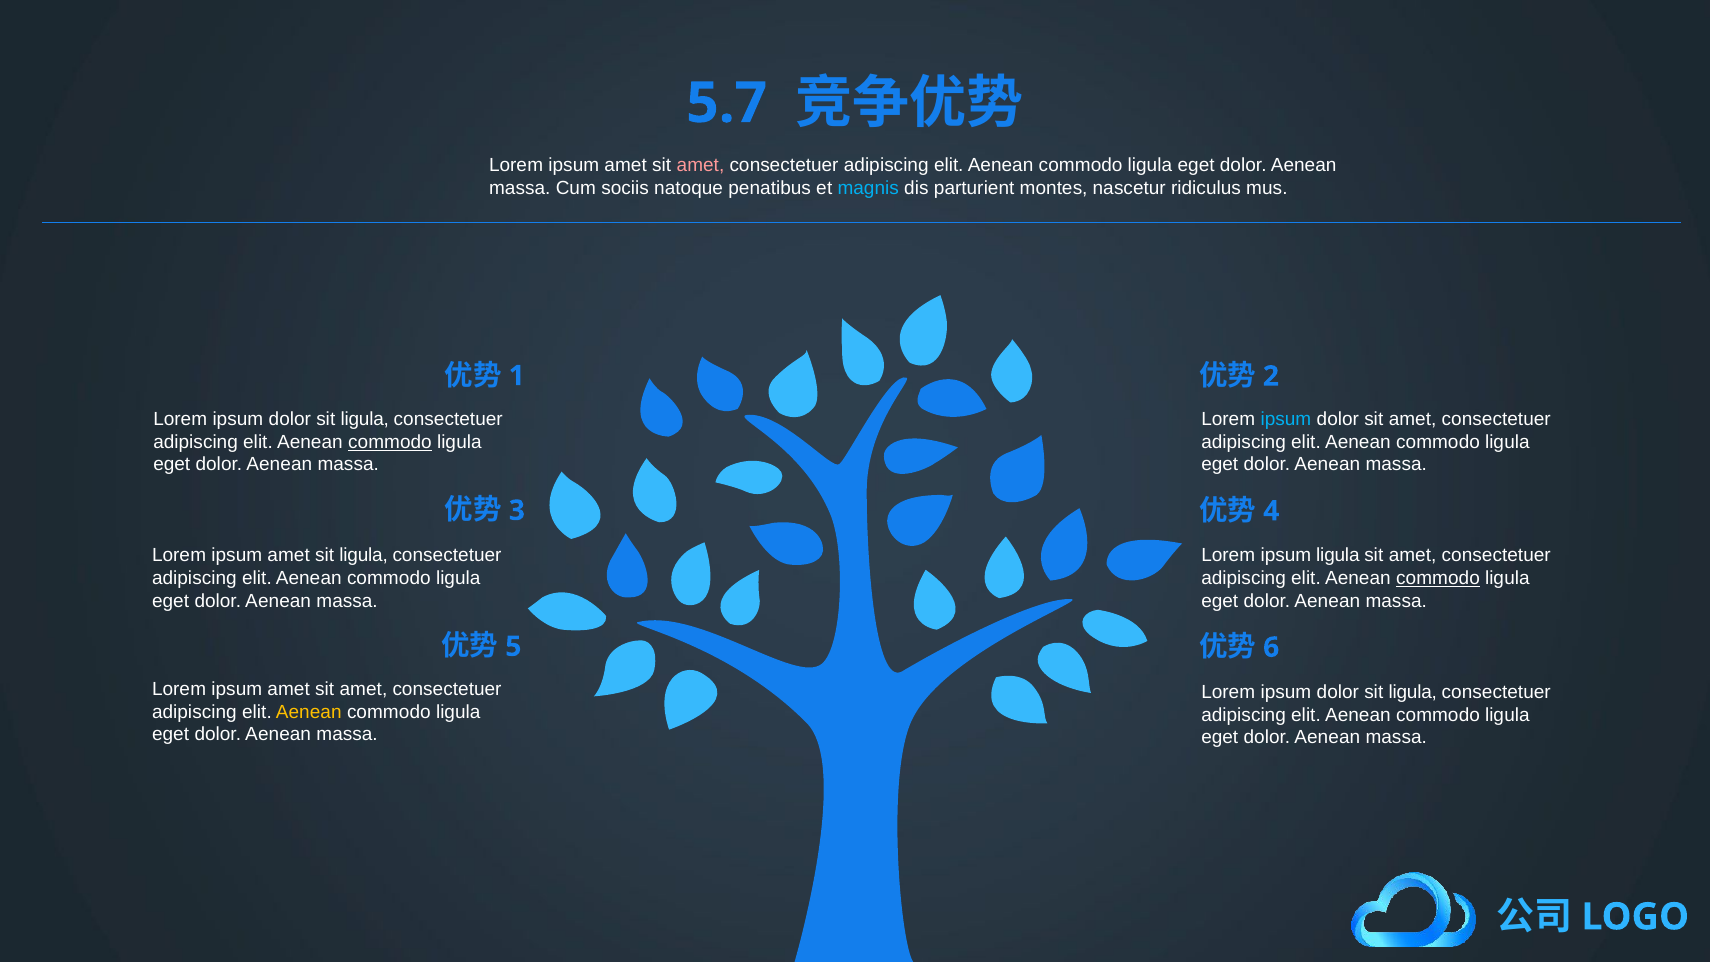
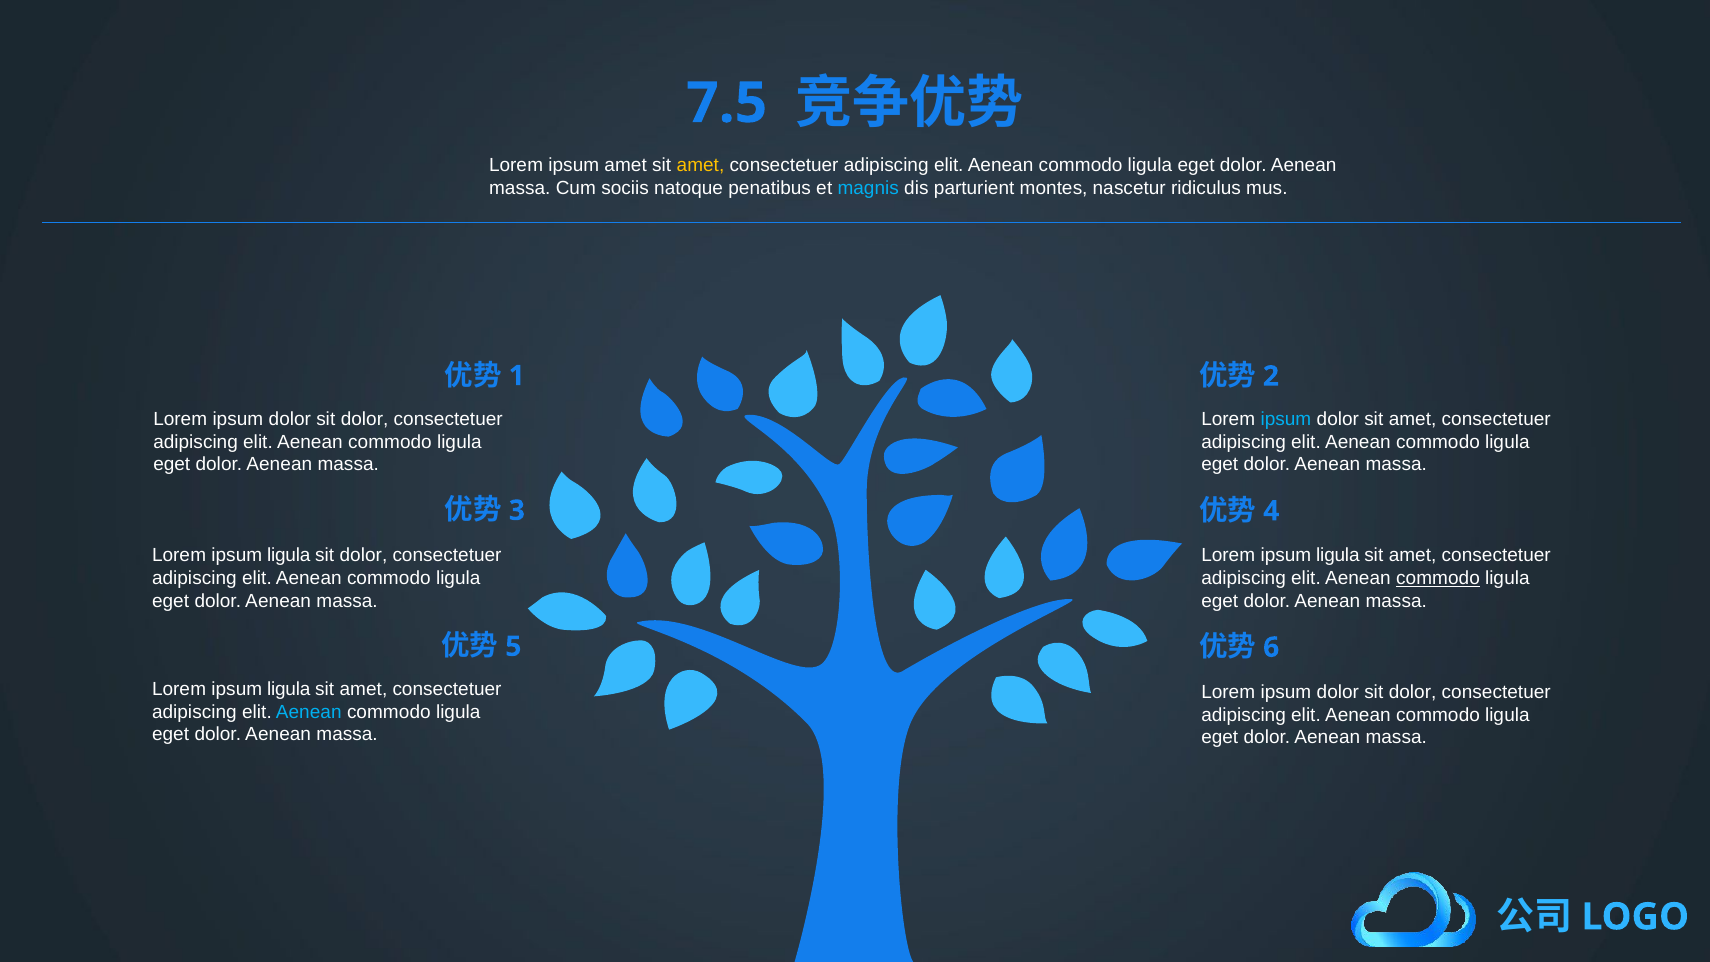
5.7: 5.7 -> 7.5 (727, 103)
amet colour: pink -> yellow (700, 165)
ligula: ligula -> dolor (365, 419)
commodo underline: present -> none (390, 442)
amet: amet -> ligula (289, 555)
ligula: ligula -> dolor (363, 555)
amet: amet -> ligula (289, 689)
ligula: ligula -> dolor (1413, 692)
Aenean colour: yellow -> light blue (309, 712)
